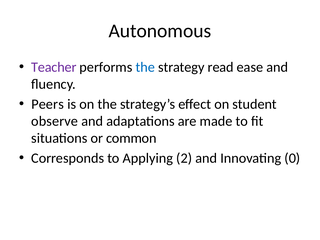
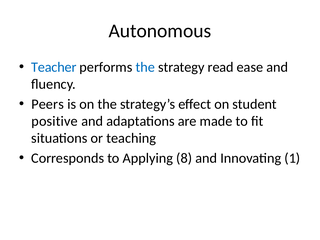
Teacher colour: purple -> blue (54, 67)
observe: observe -> positive (55, 121)
common: common -> teaching (131, 138)
2: 2 -> 8 (184, 158)
0: 0 -> 1 (292, 158)
